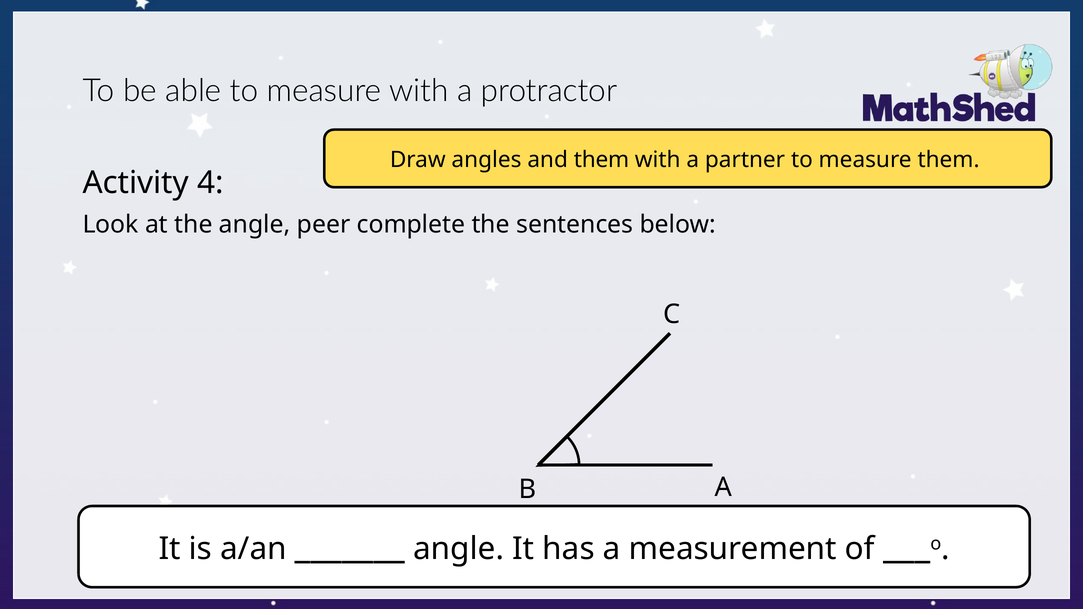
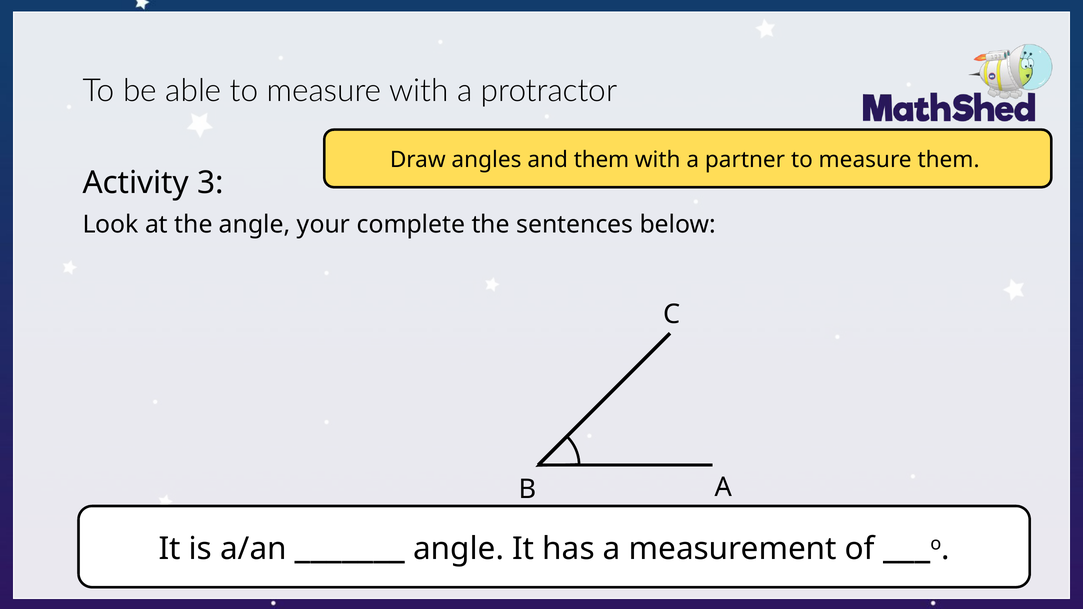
4: 4 -> 3 (210, 183)
peer: peer -> your (324, 225)
